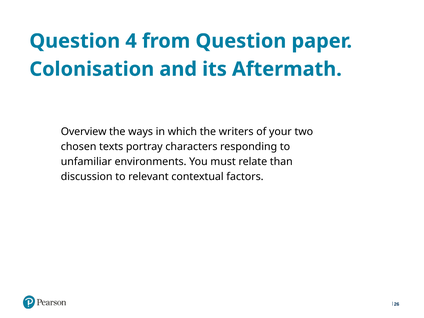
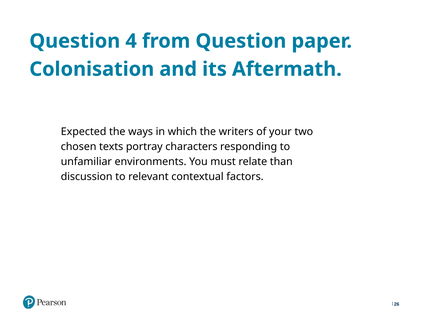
Overview: Overview -> Expected (84, 132)
